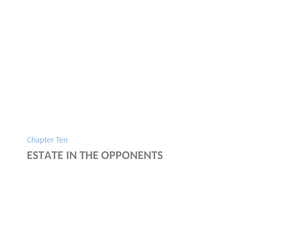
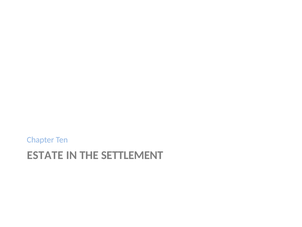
OPPONENTS: OPPONENTS -> SETTLEMENT (132, 155)
